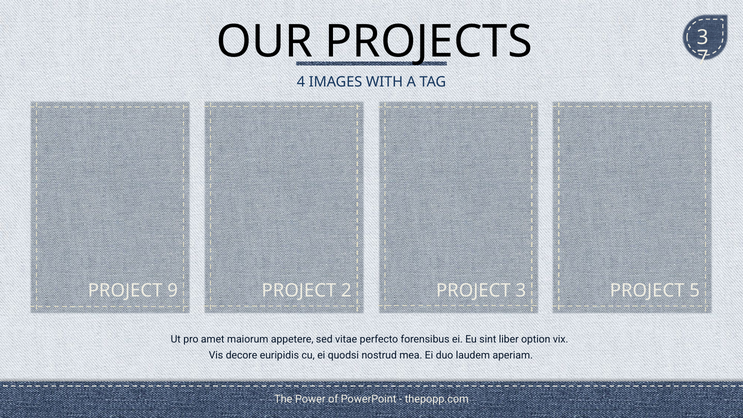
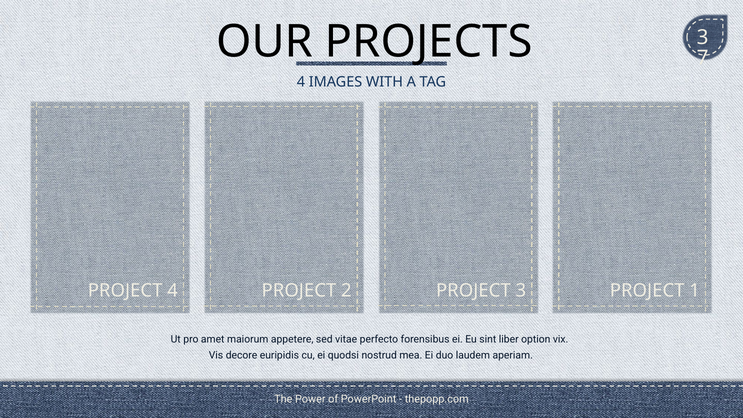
PROJECT 9: 9 -> 4 (173, 291)
5: 5 -> 1 (695, 291)
